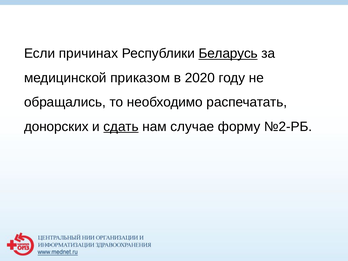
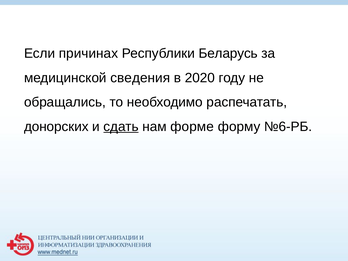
Беларусь underline: present -> none (228, 54)
приказом: приказом -> сведения (140, 78)
случае: случае -> форме (192, 127)
№2-РБ: №2-РБ -> №6-РБ (288, 127)
